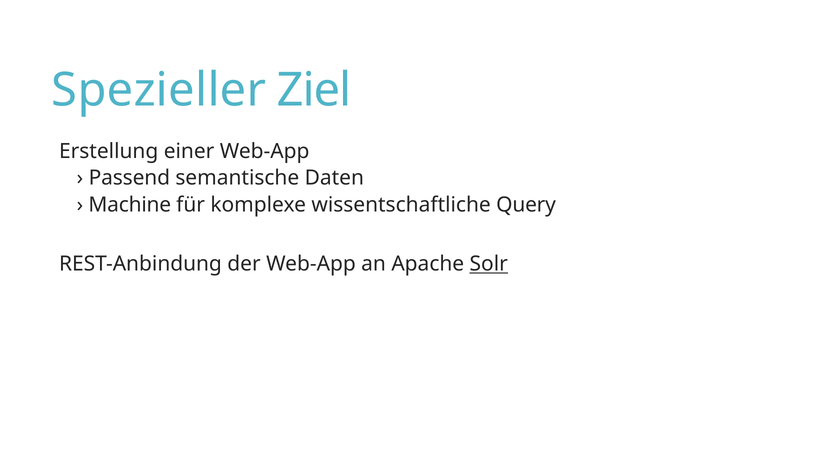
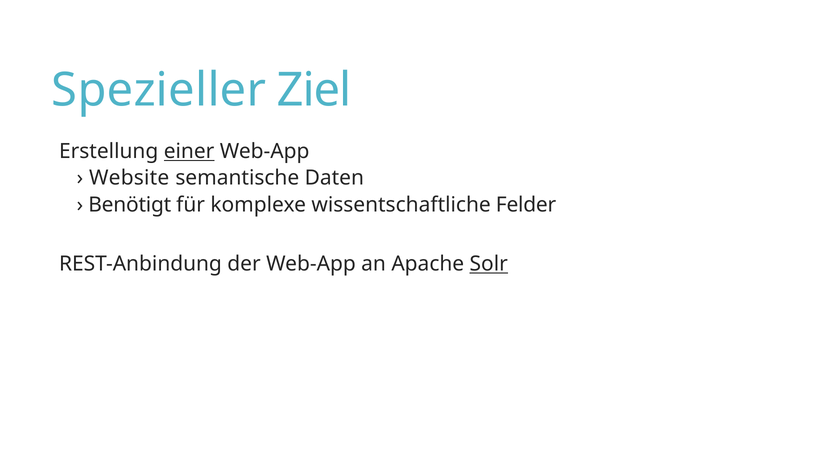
einer underline: none -> present (189, 152)
Passend: Passend -> Website (129, 178)
Machine: Machine -> Benötigt (130, 205)
Query: Query -> Felder (526, 205)
